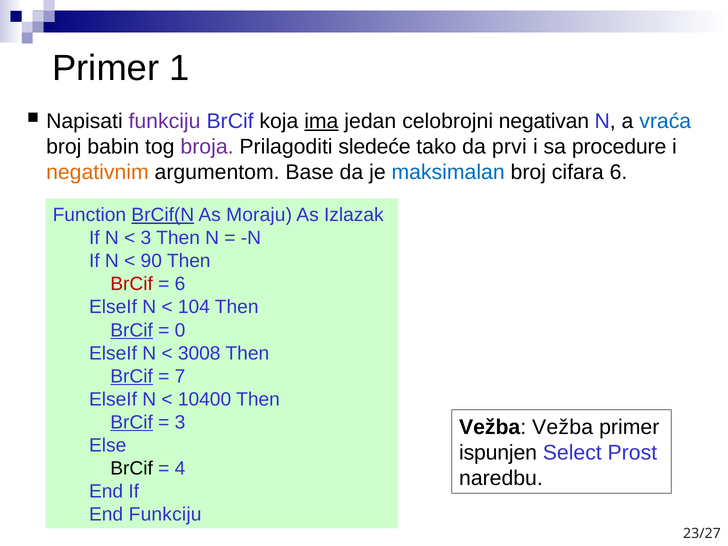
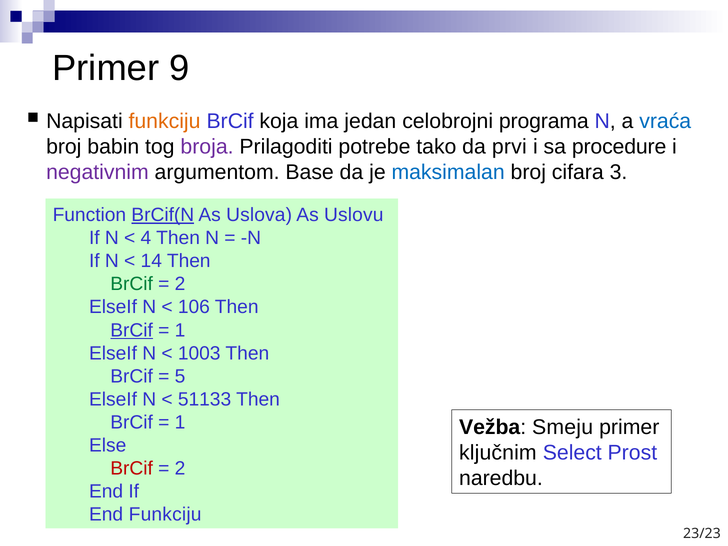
1: 1 -> 9 (179, 68)
funkciju colour: purple -> orange (165, 121)
ima underline: present -> none (321, 121)
negativan: negativan -> programa (544, 121)
sledeće: sledeće -> potrebe (374, 147)
negativnim colour: orange -> purple (97, 172)
cifara 6: 6 -> 3 (618, 172)
Moraju: Moraju -> Uslova (259, 215)
Izlazak: Izlazak -> Uslovu (354, 215)
3: 3 -> 4 (146, 238)
90: 90 -> 14 (151, 261)
BrCif colour: red -> green (132, 284)
6: 6 -> 2 (180, 284)
104: 104 -> 106 (194, 307)
0: 0 -> 1 (180, 330)
3008: 3008 -> 1003 (199, 353)
BrCif underline: present -> none (132, 376)
7: 7 -> 5 (180, 376)
10400: 10400 -> 51133 (205, 399)
BrCif underline: present -> none (132, 422)
3: 3 -> 1 (180, 422)
Vežba Vežba: Vežba -> Smeju (563, 427)
ispunjen: ispunjen -> ključnim (498, 453)
BrCif colour: black -> red (132, 468)
4: 4 -> 2 (180, 468)
23/27: 23/27 -> 23/23 (702, 534)
